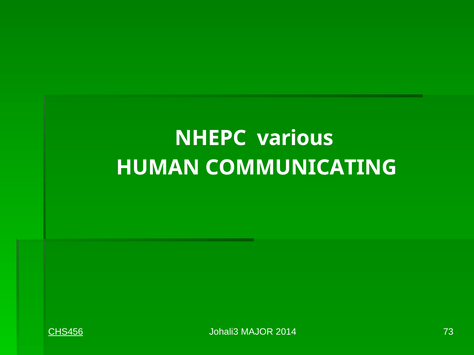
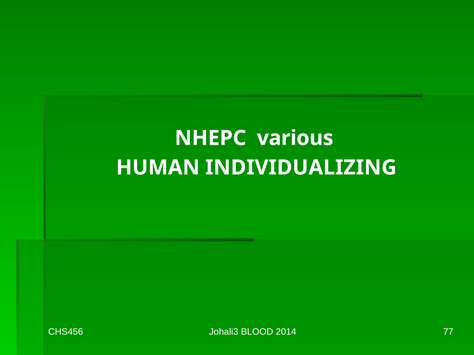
COMMUNICATING: COMMUNICATING -> INDIVIDUALIZING (301, 168)
CHS456 underline: present -> none (66, 332)
MAJOR: MAJOR -> BLOOD (257, 332)
73: 73 -> 77 (448, 332)
